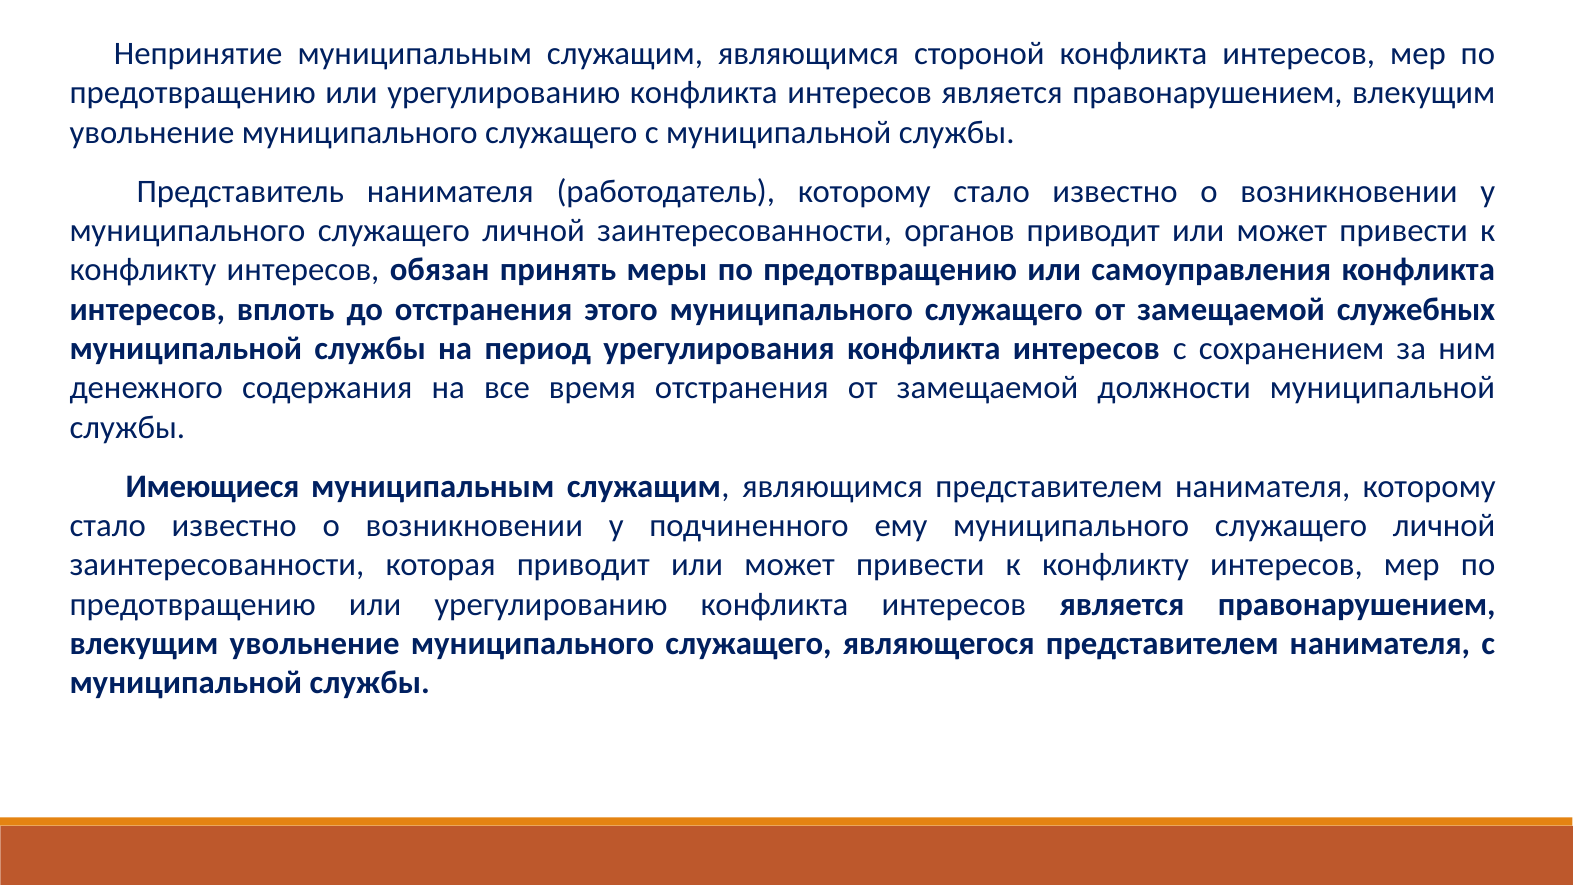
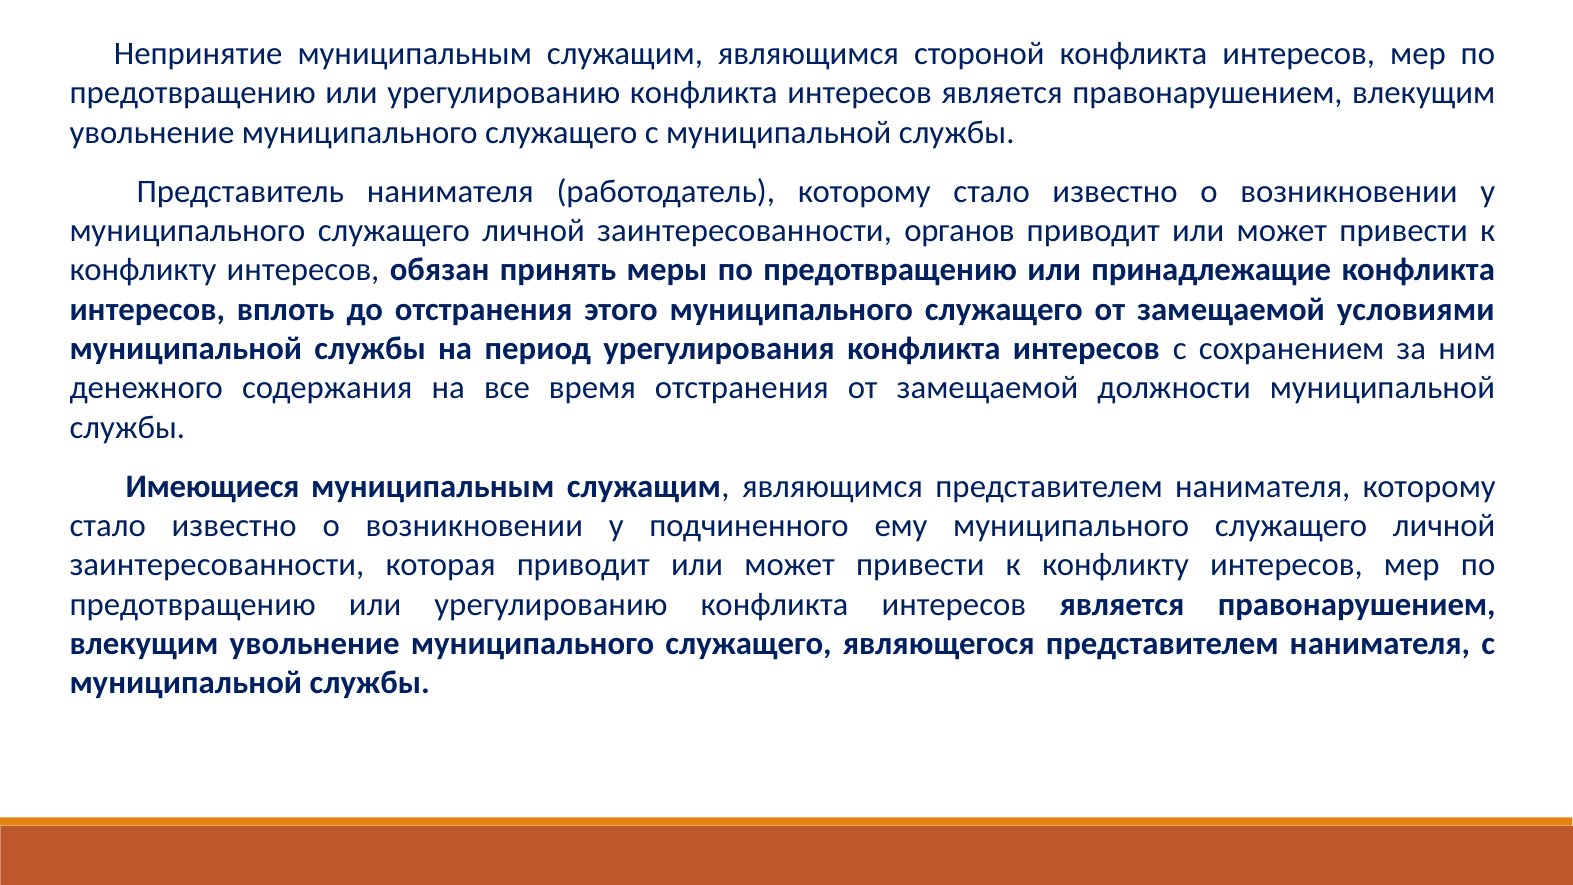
самоуправления: самоуправления -> принадлежащие (1211, 270)
служебных: служебных -> условиями (1416, 309)
